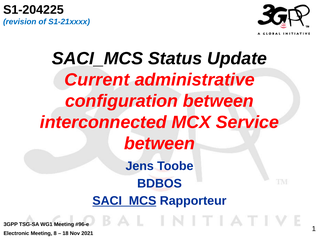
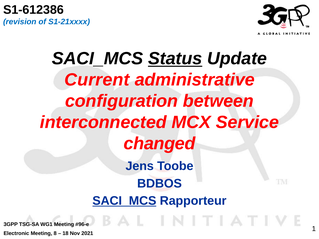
S1-204225: S1-204225 -> S1-612386 (33, 10)
Status underline: none -> present (175, 59)
between: between -> changed (160, 144)
